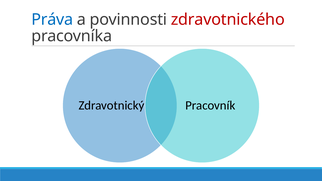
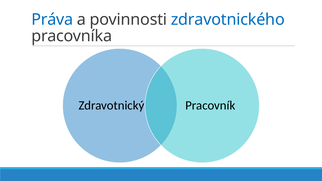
zdravotnického colour: red -> blue (228, 20)
